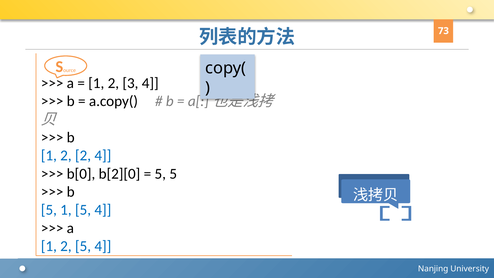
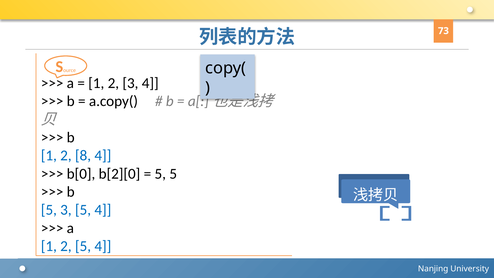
2 2: 2 -> 8 (83, 156)
5 1: 1 -> 3 (66, 210)
